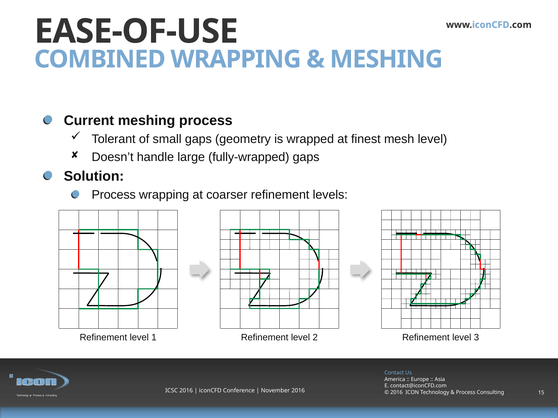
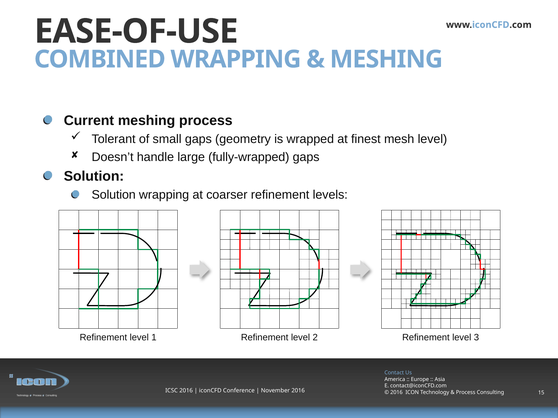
Process: Process -> Solution (114, 195)
